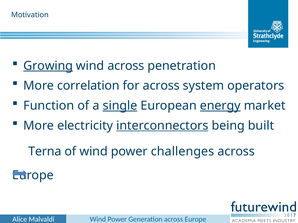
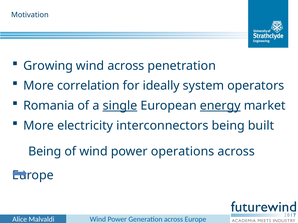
Growing underline: present -> none (48, 66)
for across: across -> ideally (161, 86)
Function: Function -> Romania (49, 106)
interconnectors underline: present -> none (162, 126)
Terna: Terna -> Being (45, 152)
challenges: challenges -> operations (183, 152)
